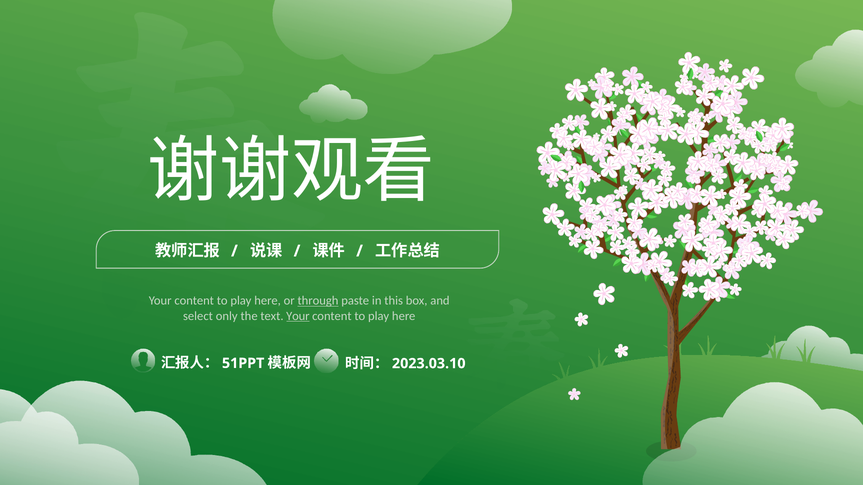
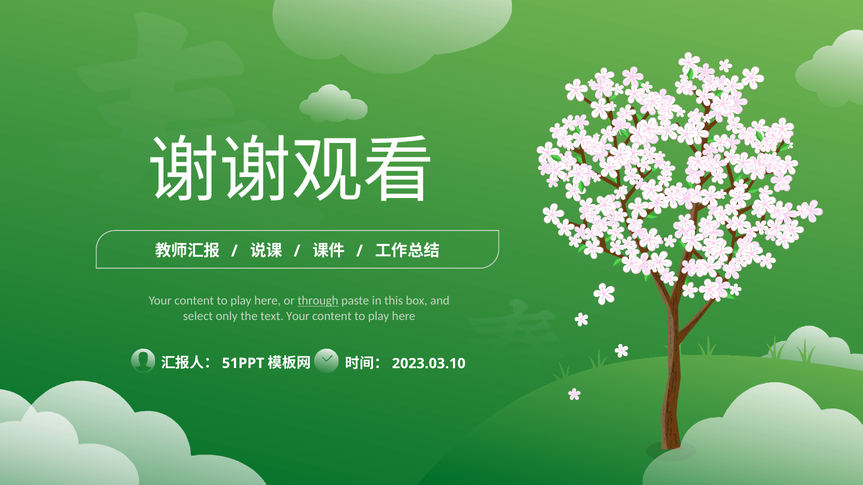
Your underline: present -> none (298, 316)
